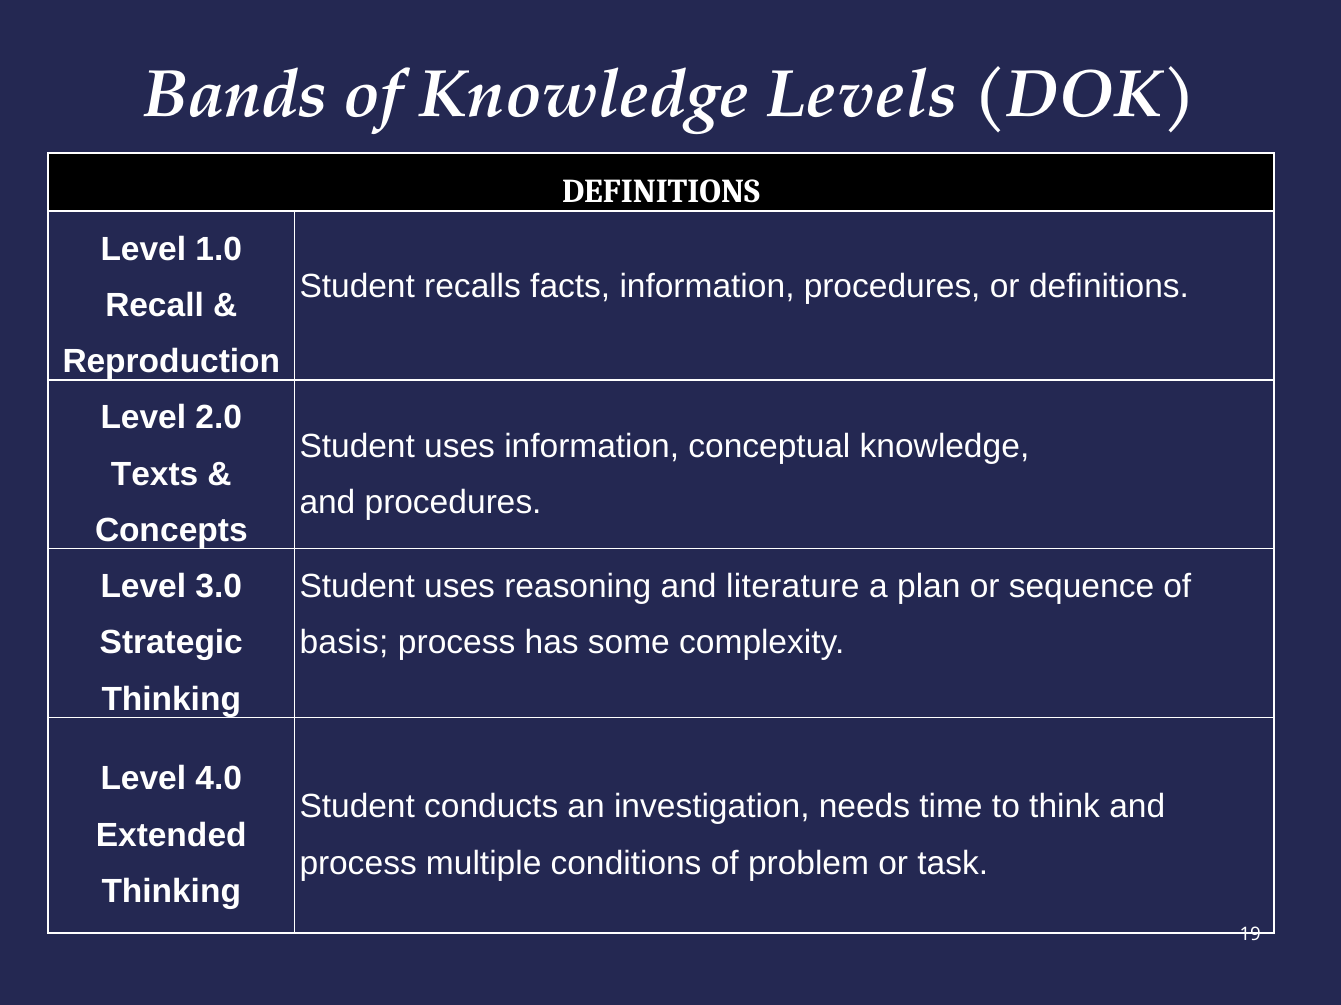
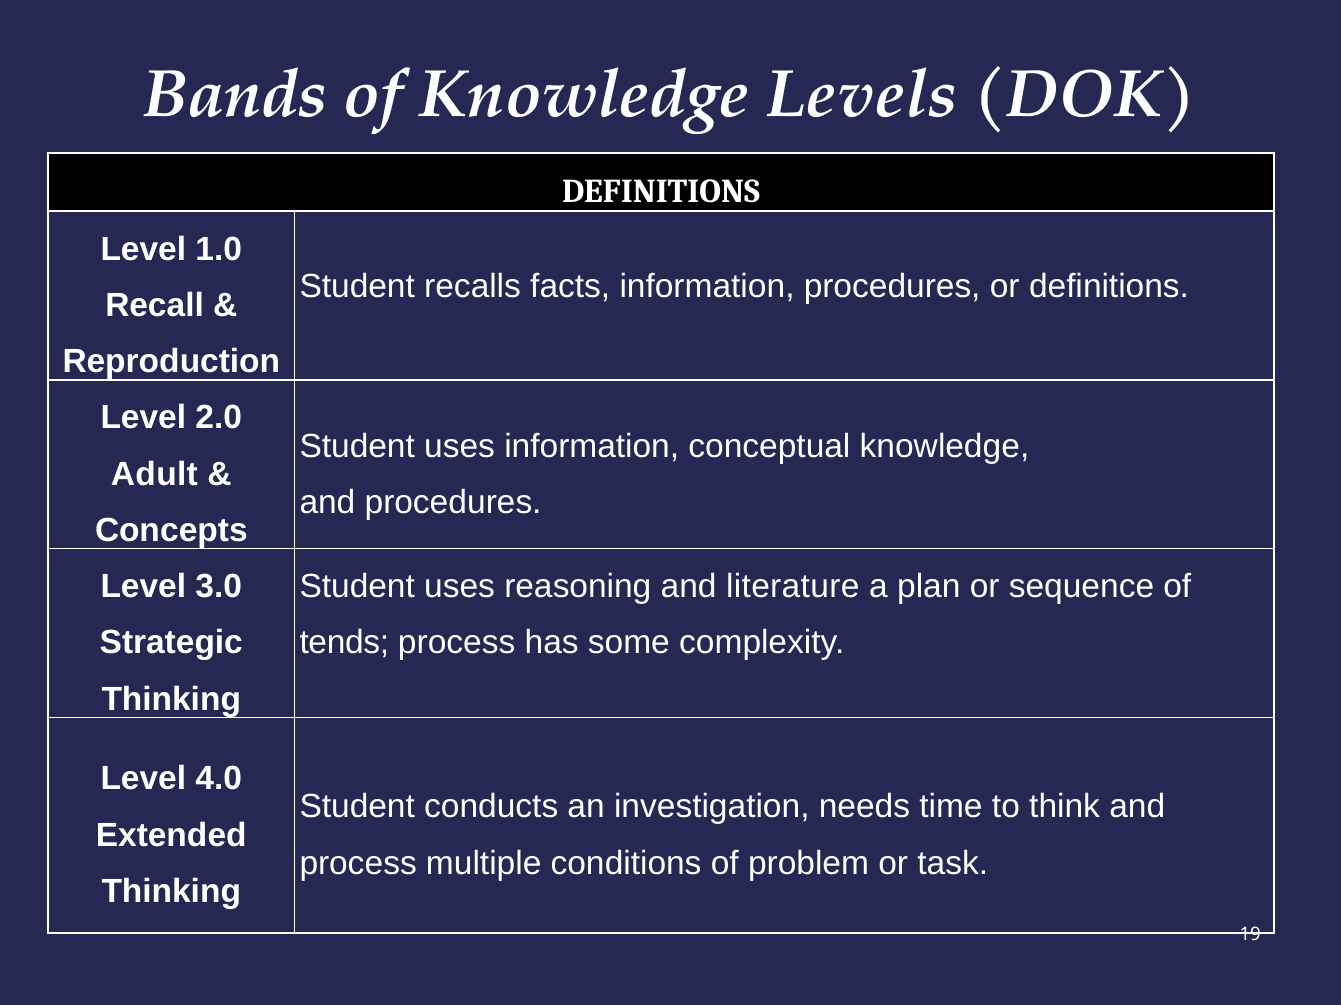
Texts: Texts -> Adult (154, 474)
basis: basis -> tends (344, 643)
